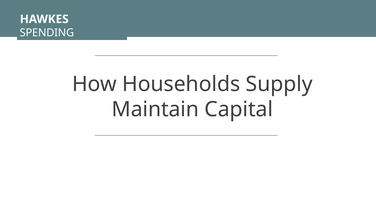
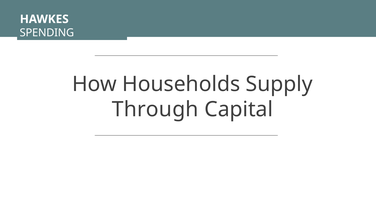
Maintain: Maintain -> Through (155, 109)
